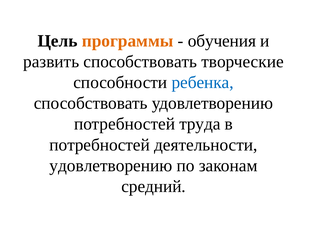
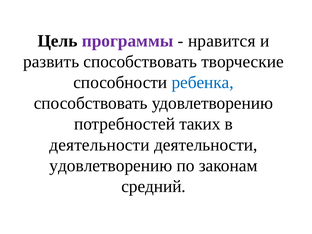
программы colour: orange -> purple (128, 41)
обучения: обучения -> нравится (222, 41)
труда: труда -> таких (200, 124)
потребностей: потребностей -> деятельности (100, 145)
